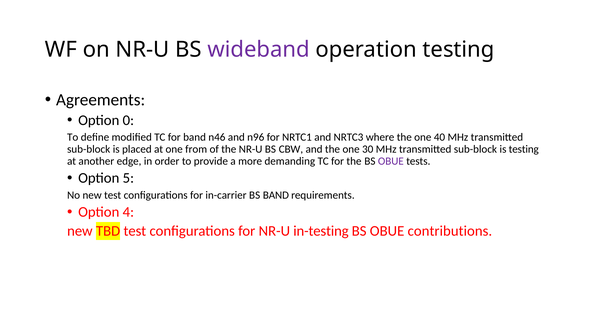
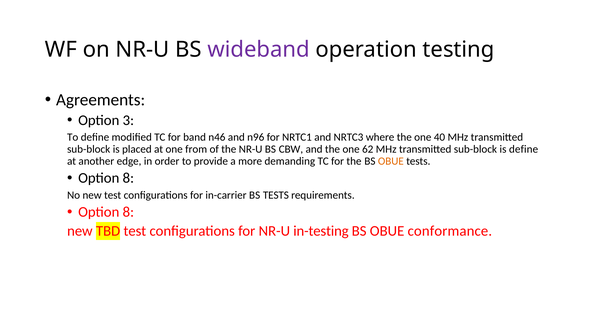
0: 0 -> 3 (128, 120)
30: 30 -> 62 (368, 149)
is testing: testing -> define (524, 149)
OBUE colour: purple -> orange (391, 161)
5: 5 -> 8 (128, 178)
BS BAND: BAND -> TESTS (276, 195)
4: 4 -> 8 (128, 212)
contributions: contributions -> conformance (450, 231)
